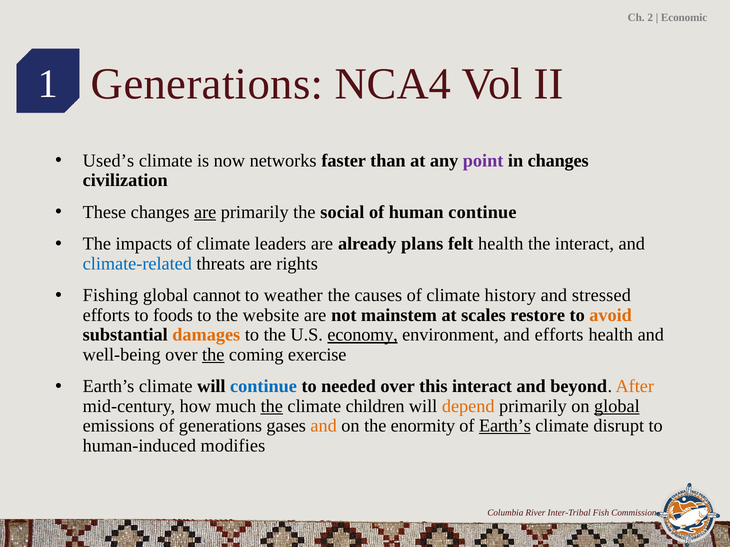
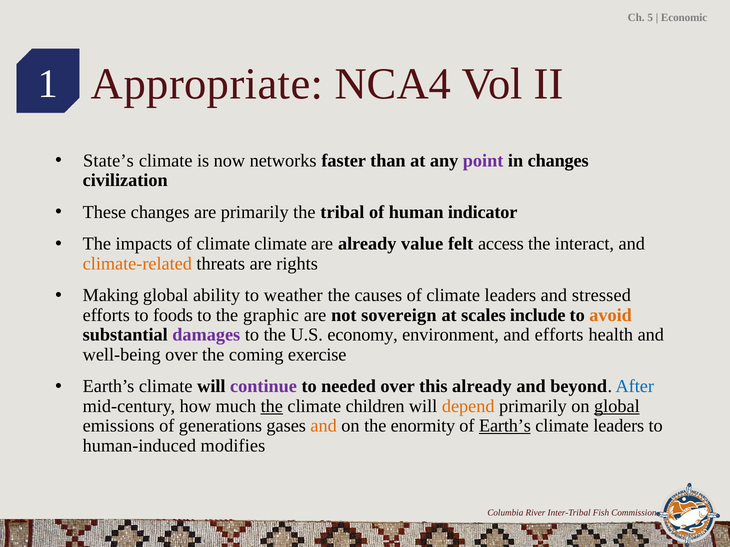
2: 2 -> 5 (650, 18)
Generations: Generations -> Appropriate (207, 84)
Used’s: Used’s -> State’s (108, 161)
are underline: present -> none (205, 212)
social: social -> tribal (342, 212)
human continue: continue -> indicator (483, 212)
climate leaders: leaders -> climate (281, 244)
plans: plans -> value (422, 244)
felt health: health -> access (501, 244)
climate-related colour: blue -> orange (137, 264)
Fishing: Fishing -> Making (111, 296)
cannot: cannot -> ability (217, 296)
of climate history: history -> leaders (510, 296)
website: website -> graphic (271, 315)
mainstem: mainstem -> sovereign (399, 315)
restore: restore -> include (538, 315)
damages colour: orange -> purple (206, 335)
economy underline: present -> none (363, 335)
the underline: present -> none (213, 355)
continue colour: blue -> purple (264, 387)
this interact: interact -> already (482, 387)
After colour: orange -> blue (635, 387)
disrupt: disrupt -> leaders (619, 426)
